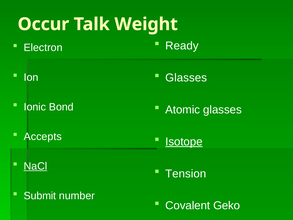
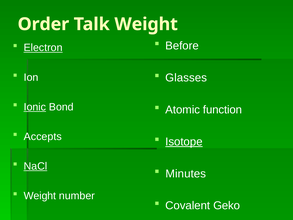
Occur: Occur -> Order (43, 24)
Ready: Ready -> Before (182, 46)
Electron underline: none -> present (43, 48)
Ionic underline: none -> present (35, 107)
Atomic glasses: glasses -> function (223, 110)
Tension: Tension -> Minutes (186, 173)
Submit: Submit -> Weight (40, 196)
